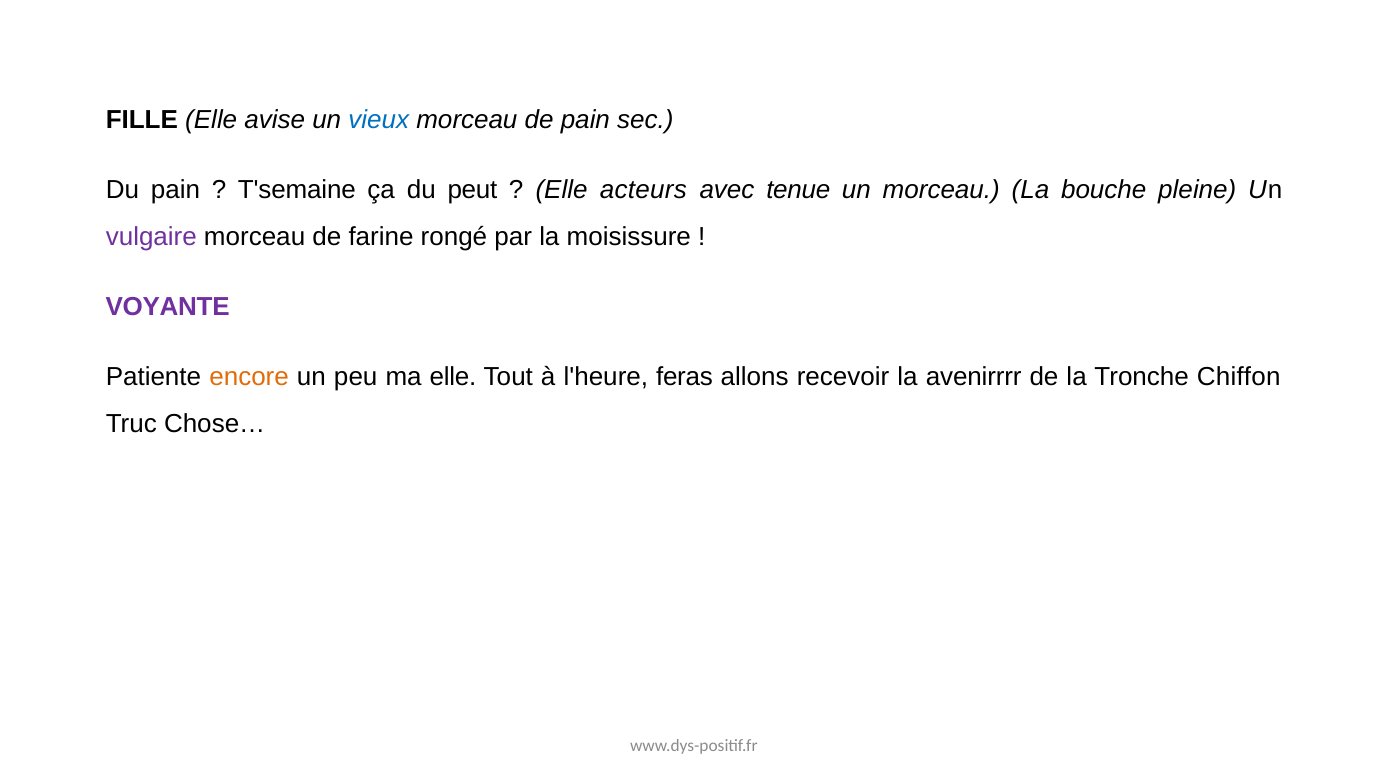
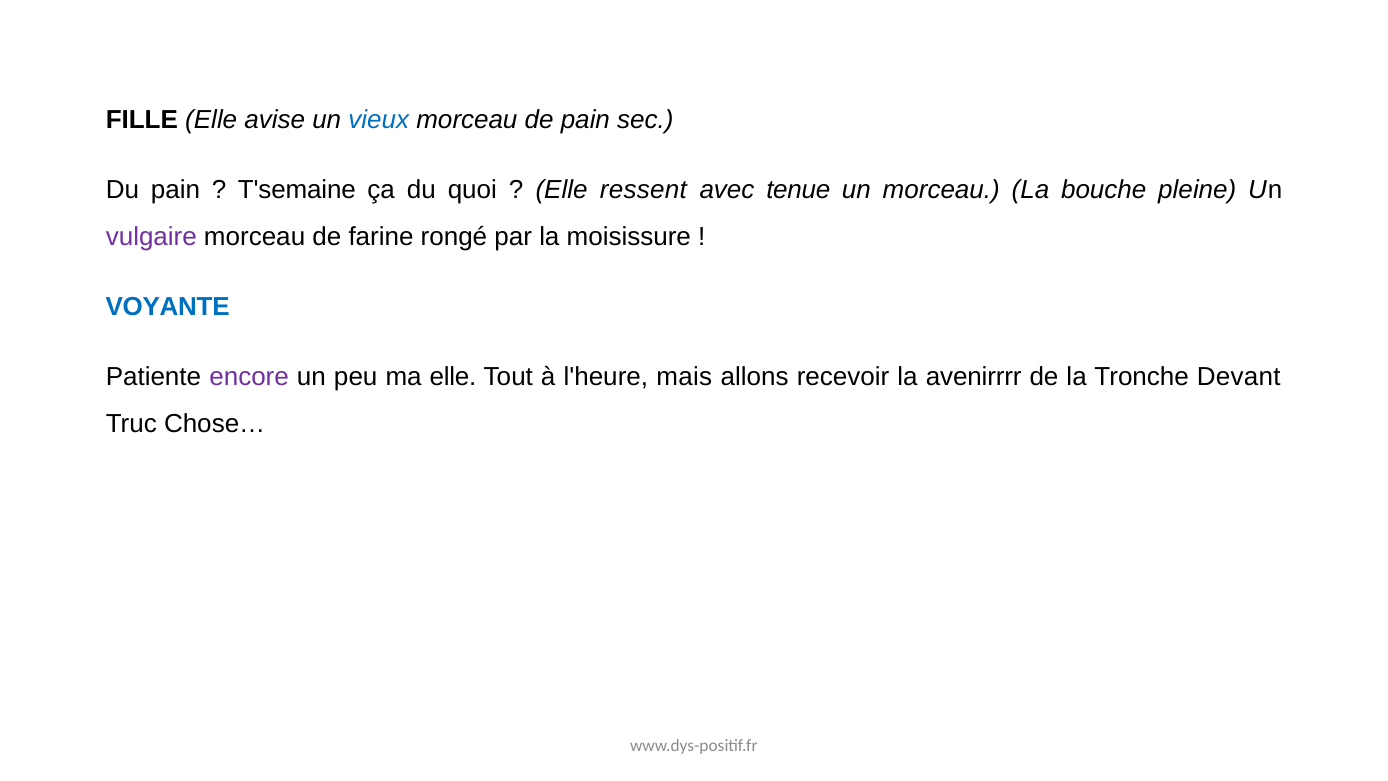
peut: peut -> quoi (472, 190)
acteurs: acteurs -> ressent (643, 190)
VOYANTE colour: purple -> blue (168, 307)
encore colour: orange -> purple (249, 377)
feras: feras -> mais (684, 377)
Chiffon: Chiffon -> Devant (1239, 377)
